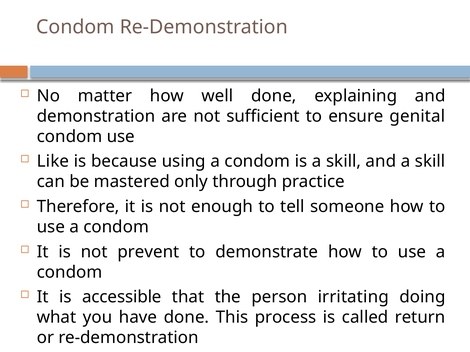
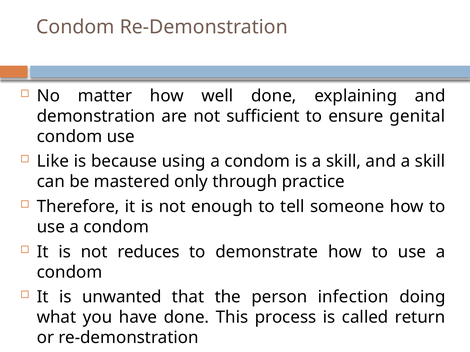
prevent: prevent -> reduces (149, 252)
accessible: accessible -> unwanted (122, 297)
irritating: irritating -> infection (353, 297)
